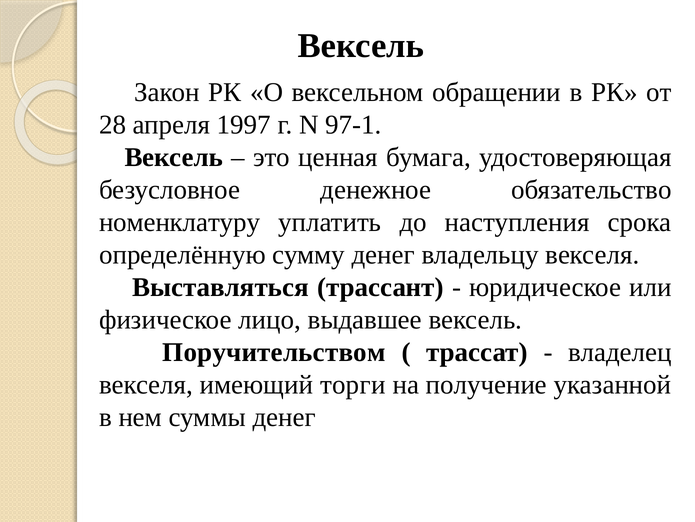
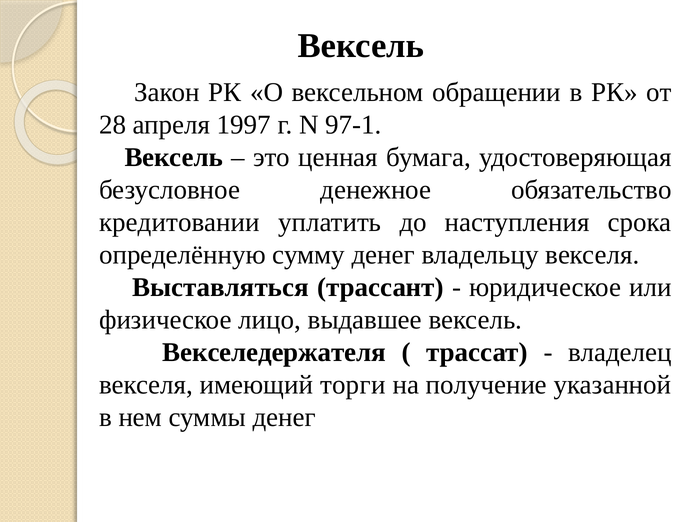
номенклатуру: номенклатуру -> кредитовании (180, 222)
Поручительством: Поручительством -> Векселедержателя (274, 352)
